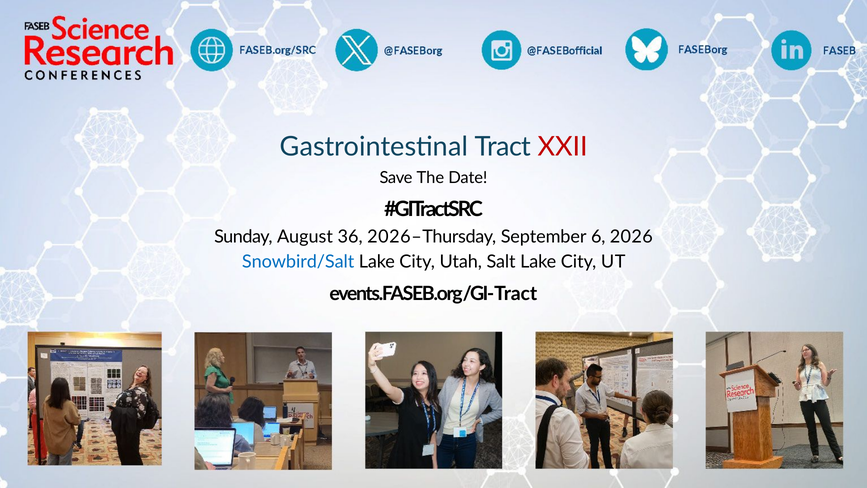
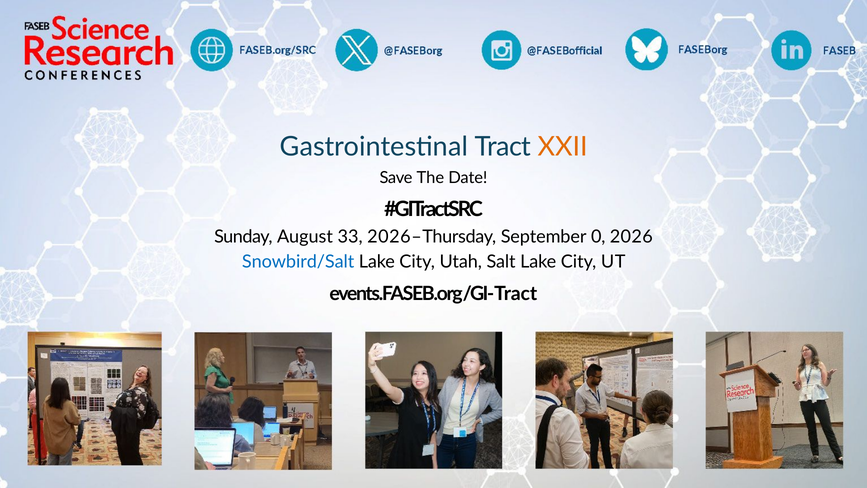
XXII colour: red -> orange (563, 147)
36: 36 -> 33 (350, 236)
6: 6 -> 0 (598, 236)
